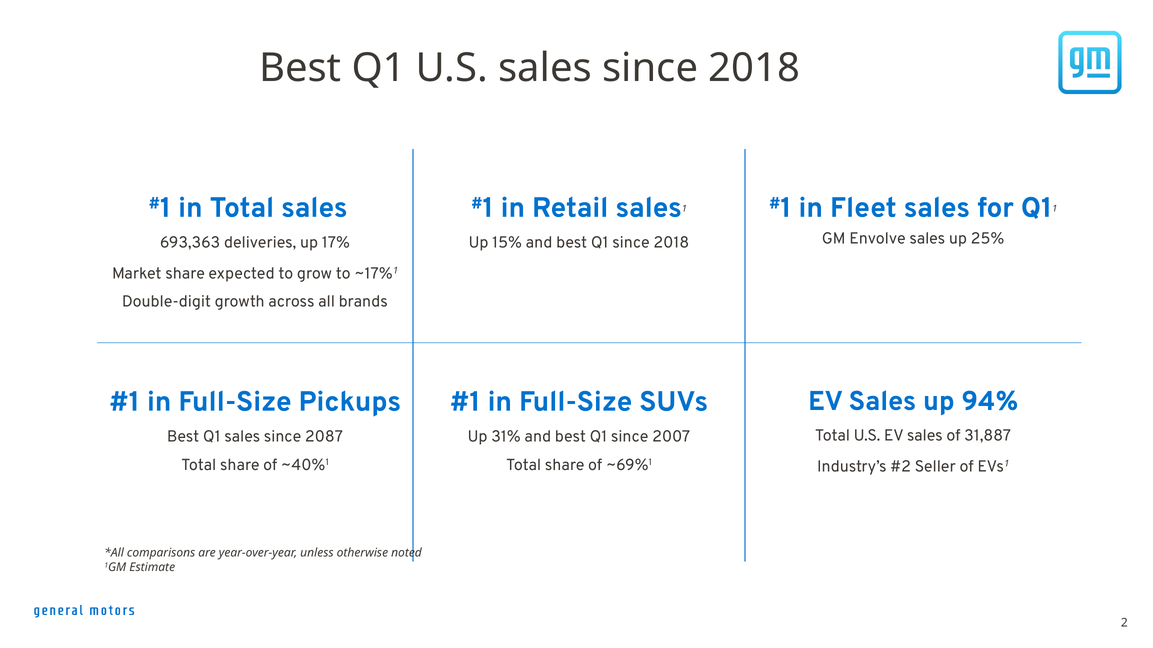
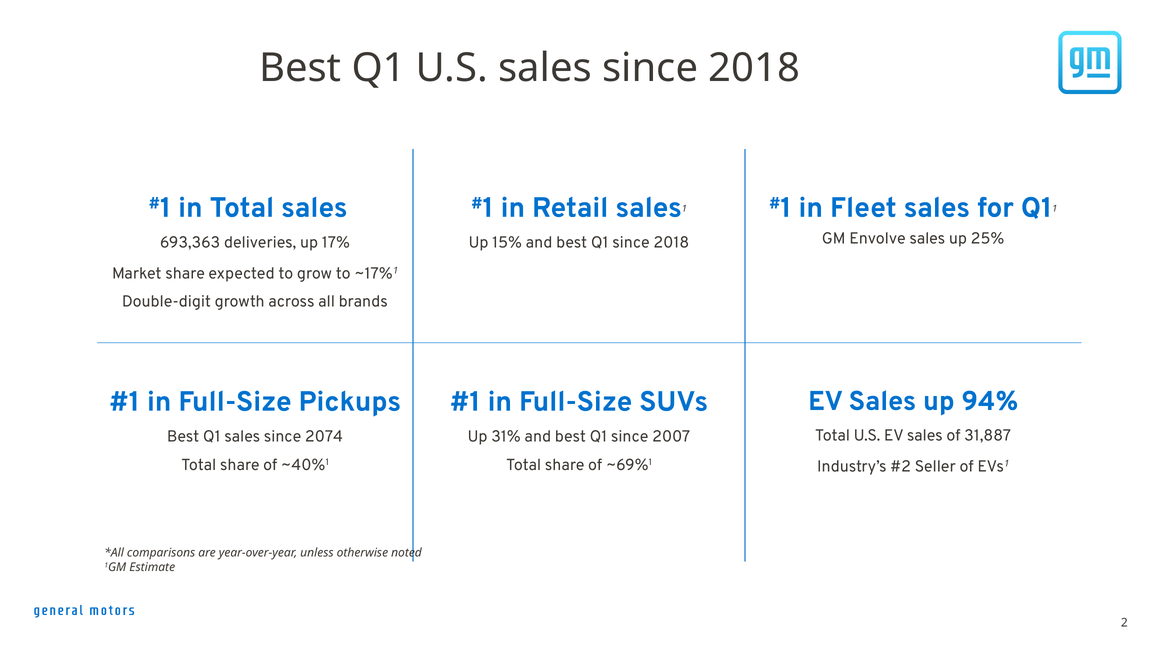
2087: 2087 -> 2074 (324, 437)
